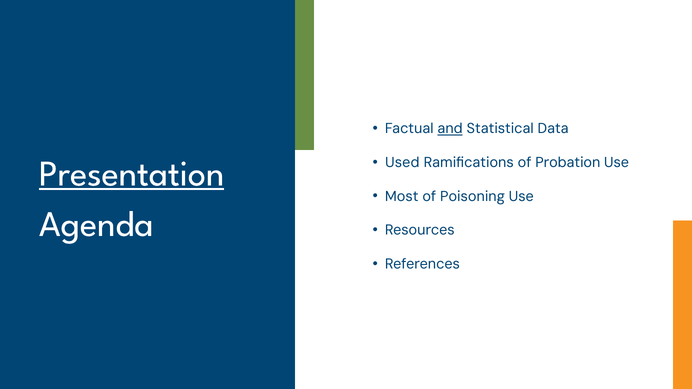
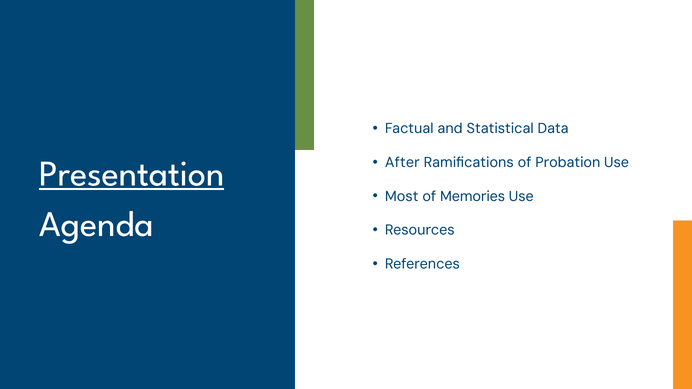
and underline: present -> none (450, 129)
Used: Used -> After (402, 163)
Poisoning: Poisoning -> Memories (473, 197)
